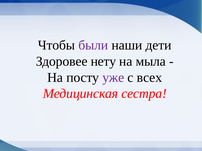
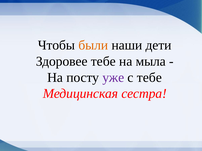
были colour: purple -> orange (93, 45)
Здоровее нету: нету -> тебе (103, 62)
с всех: всех -> тебе (149, 78)
